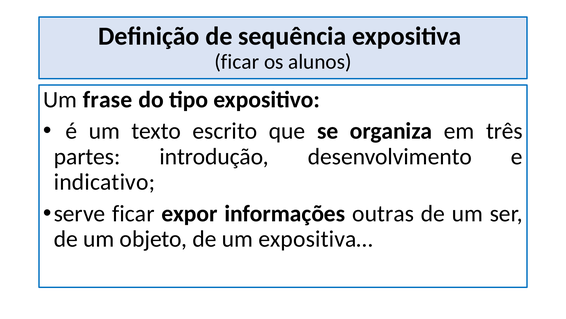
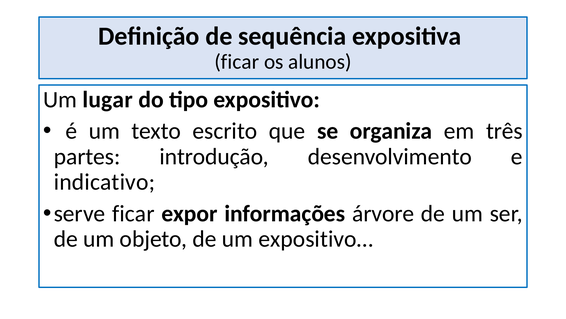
frase: frase -> lugar (108, 99)
outras: outras -> árvore (383, 213)
expositiva…: expositiva… -> expositivo… (316, 239)
